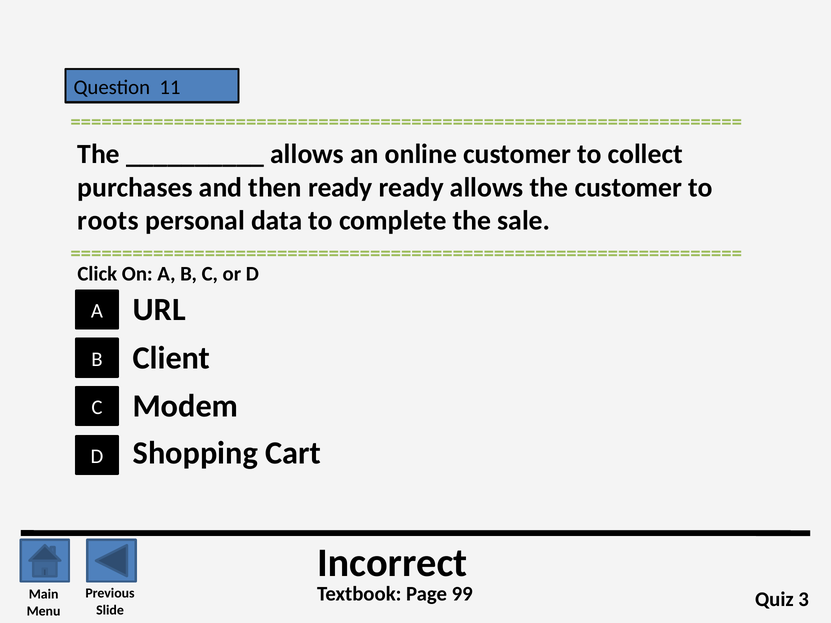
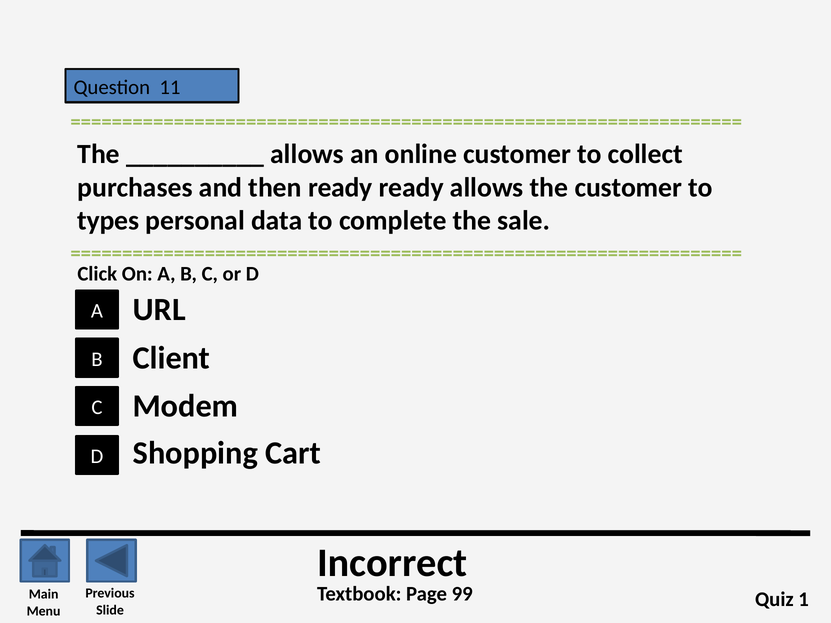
roots: roots -> types (108, 221)
3: 3 -> 1 (804, 600)
